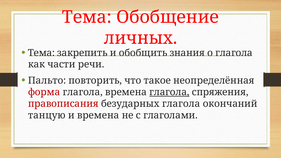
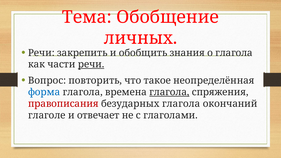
Тема: Тема -> Речи (41, 53)
речи underline: none -> present (91, 64)
Пальто: Пальто -> Вопрос (47, 81)
форма colour: red -> blue (44, 92)
танцую: танцую -> глаголе (47, 115)
и времена: времена -> отвечает (98, 115)
